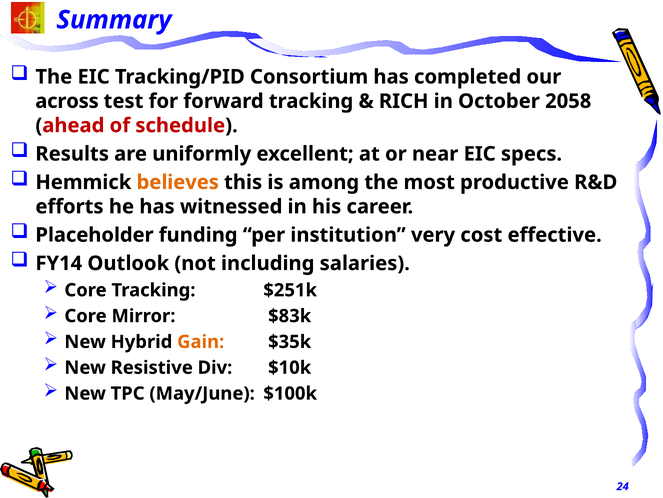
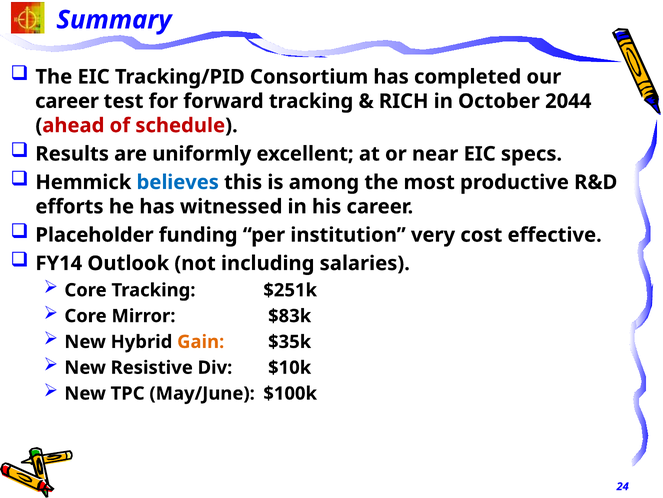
across: across -> career (67, 101)
2058: 2058 -> 2044 (568, 101)
believes colour: orange -> blue (178, 182)
